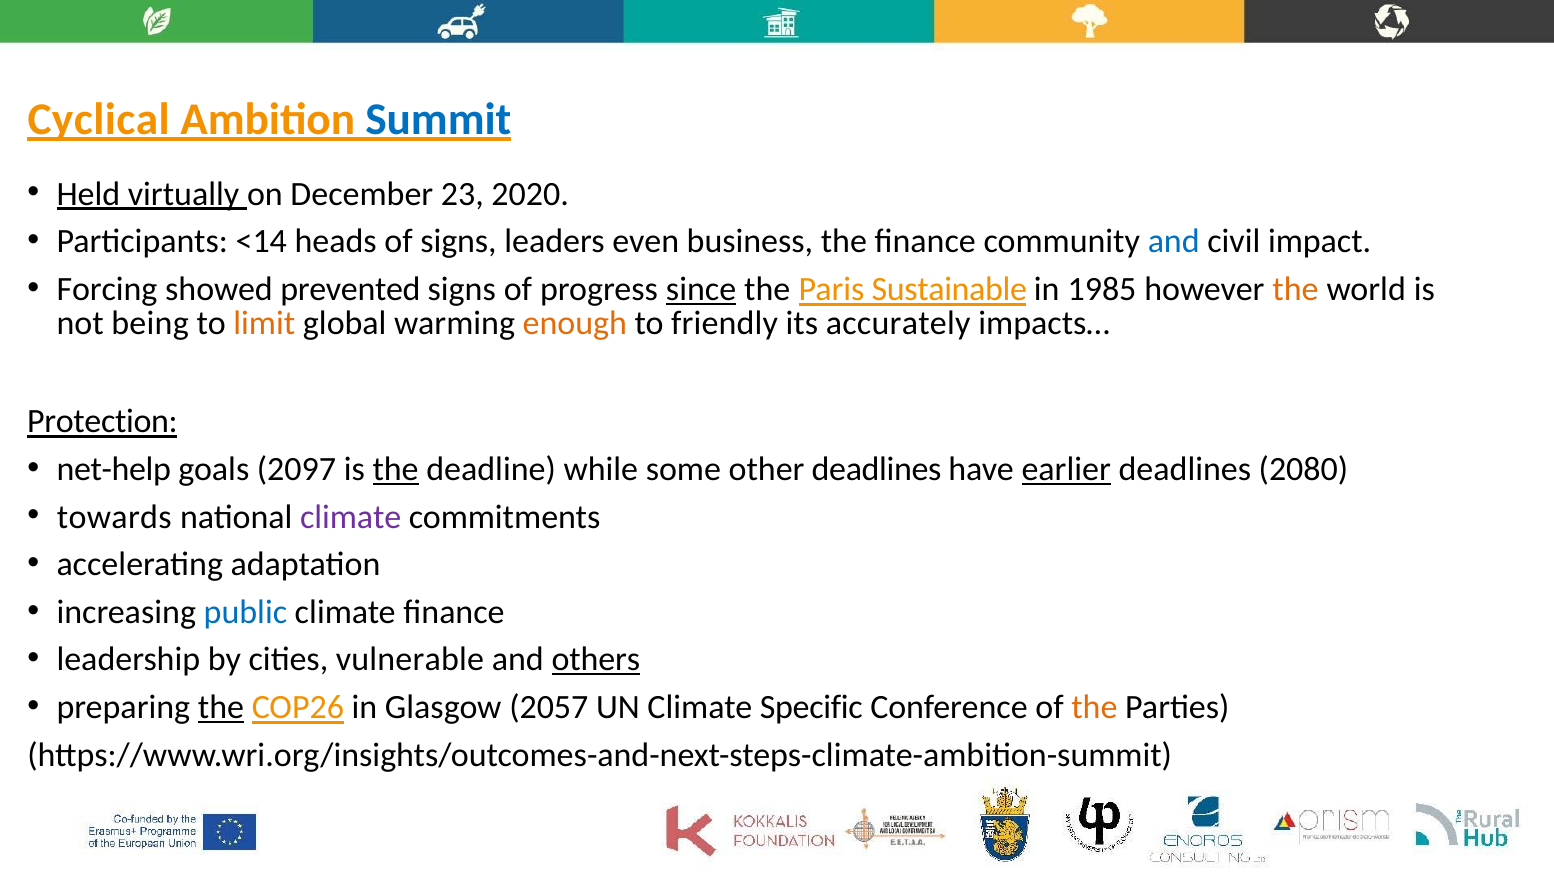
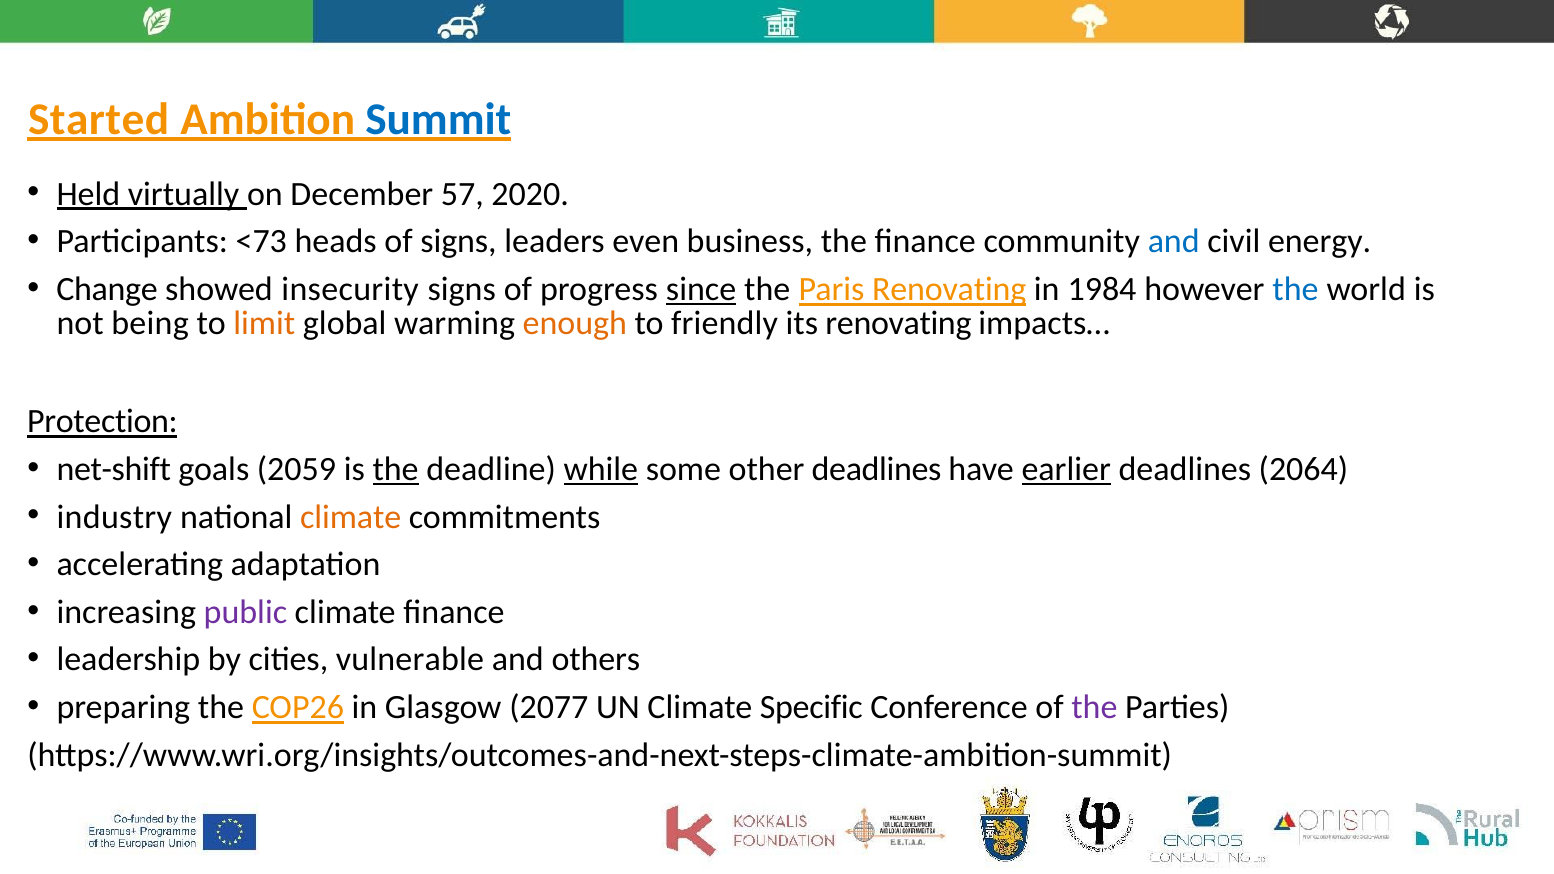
Cyclical: Cyclical -> Started (99, 120)
23: 23 -> 57 (462, 194)
<14: <14 -> <73 (261, 242)
impact: impact -> energy (1320, 242)
Forcing: Forcing -> Change (107, 290)
prevented: prevented -> insecurity (350, 290)
Paris Sustainable: Sustainable -> Renovating (949, 290)
1985: 1985 -> 1984 (1102, 290)
the colour: orange -> blue (1295, 290)
its accurately: accurately -> renovating (898, 323)
net-help: net-help -> net-shift (114, 469)
2097: 2097 -> 2059 (296, 469)
while underline: none -> present (601, 469)
2080: 2080 -> 2064 (1303, 469)
towards: towards -> industry (114, 517)
climate colour: purple -> orange (351, 517)
public colour: blue -> purple (245, 612)
others underline: present -> none (596, 660)
the underline: present -> none (221, 708)
2057: 2057 -> 2077 (549, 708)
the colour: orange -> purple (1094, 708)
